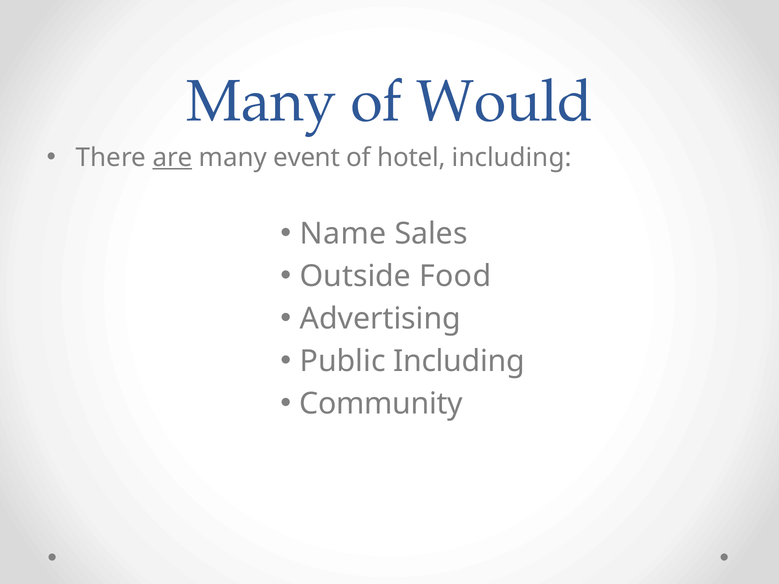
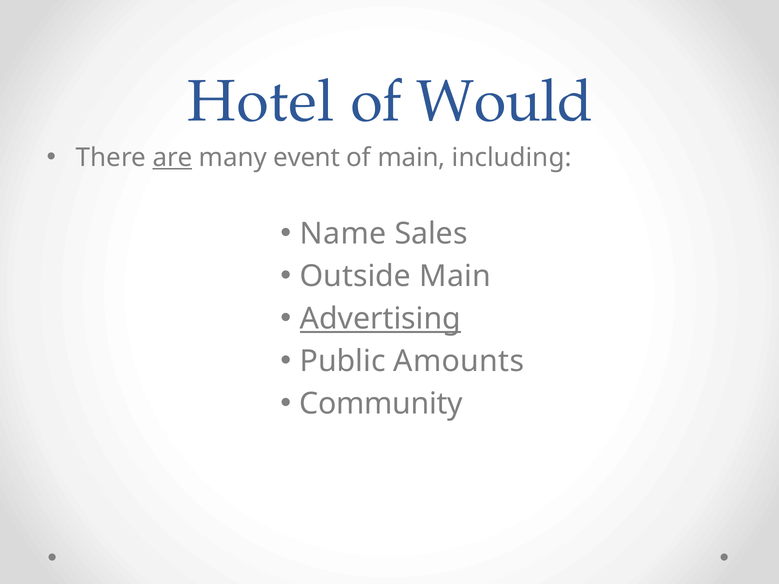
Many: Many -> Hotel (261, 101)
of hotel: hotel -> main (411, 158)
Outside Food: Food -> Main (455, 277)
Advertising underline: none -> present (380, 319)
Public Including: Including -> Amounts (459, 361)
